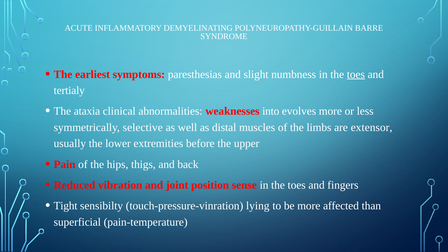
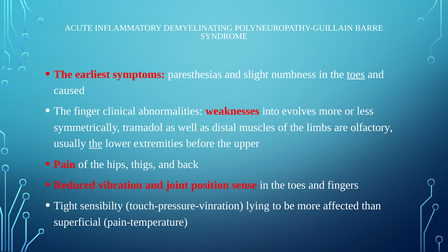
tertialy: tertialy -> caused (69, 90)
ataxia: ataxia -> finger (87, 111)
selective: selective -> tramadol (143, 127)
extensor: extensor -> olfactory (372, 127)
the underline: none -> present (96, 144)
